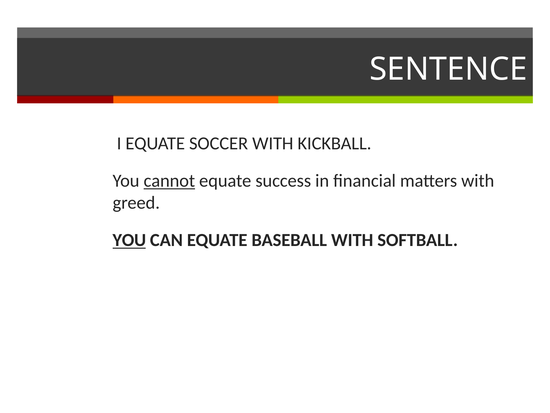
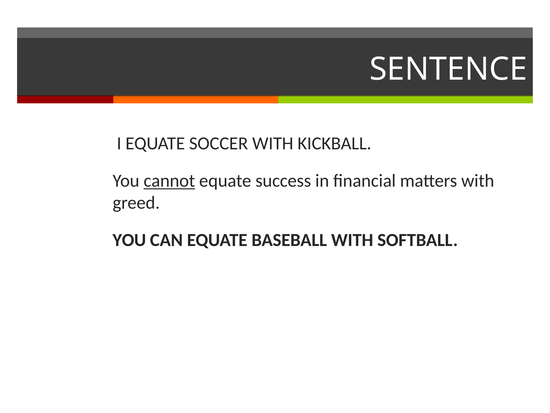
YOU underline: present -> none (129, 240)
